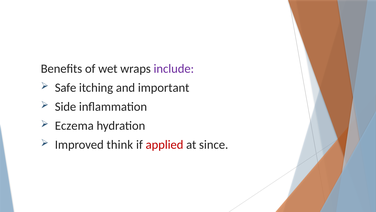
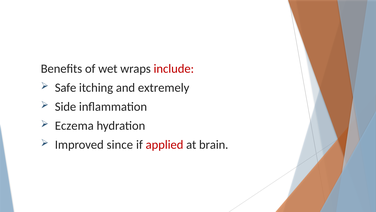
include colour: purple -> red (174, 69)
important: important -> extremely (164, 88)
think: think -> since (120, 145)
since: since -> brain (214, 145)
